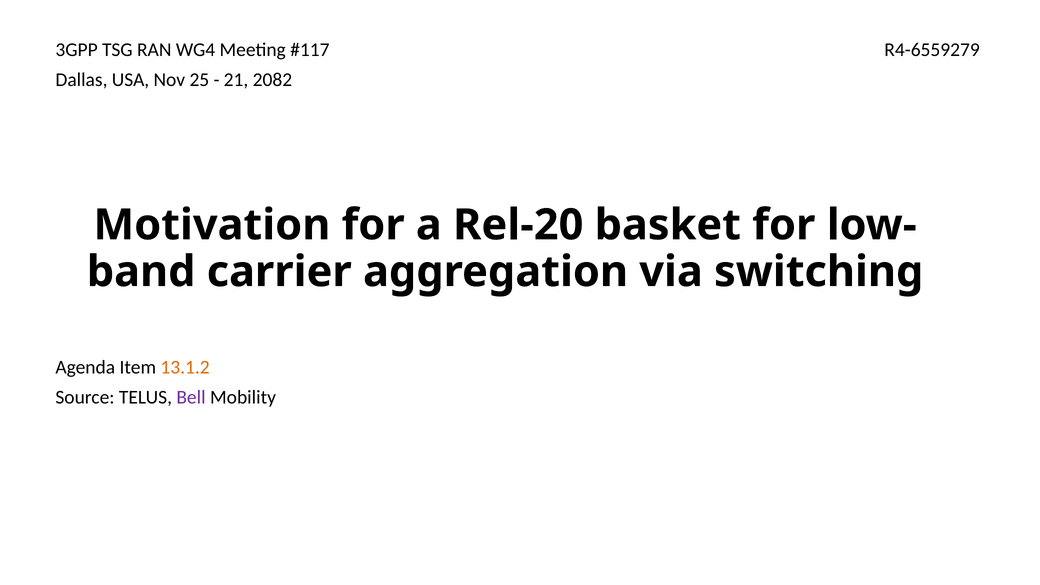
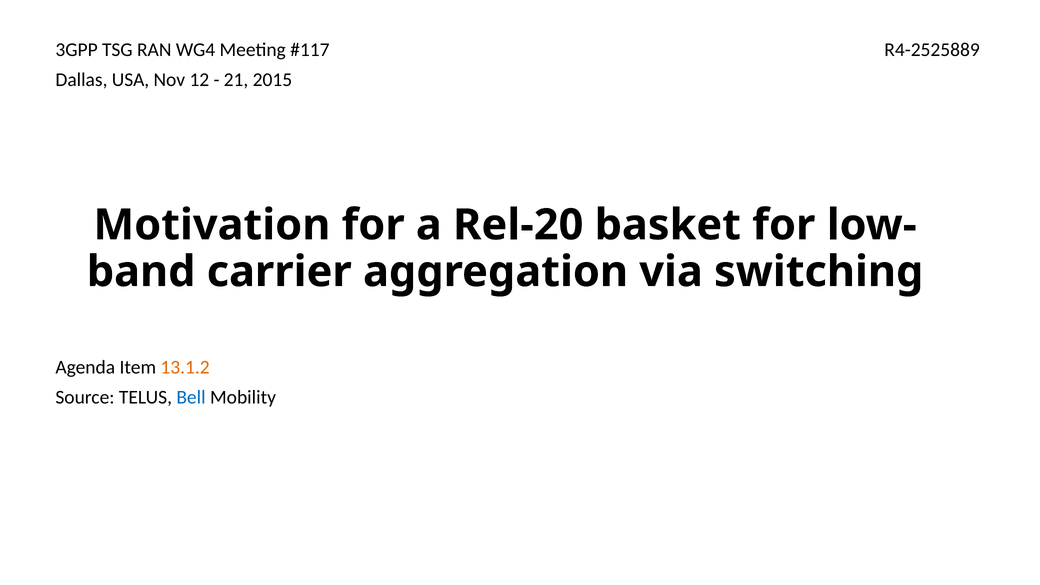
R4-6559279: R4-6559279 -> R4-2525889 (932, 50)
25: 25 -> 12 (199, 80)
2082: 2082 -> 2015 (272, 80)
Bell colour: purple -> blue (191, 397)
